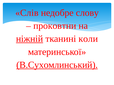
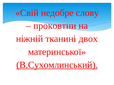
Слів: Слів -> Свій (27, 13)
ніжній underline: present -> none (30, 39)
коли: коли -> двох (88, 39)
